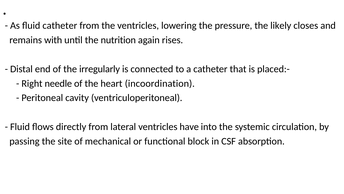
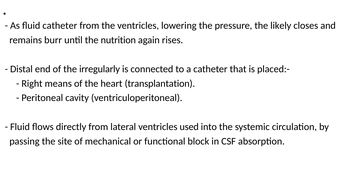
with: with -> burr (53, 40)
needle: needle -> means (58, 83)
incoordination: incoordination -> transplantation (160, 83)
have: have -> used (189, 127)
